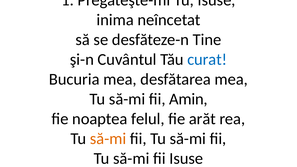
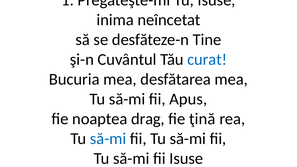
Amin: Amin -> Apus (188, 99)
felul: felul -> drag (148, 119)
arăt: arăt -> ţină (202, 119)
să-mi colour: orange -> blue (108, 139)
